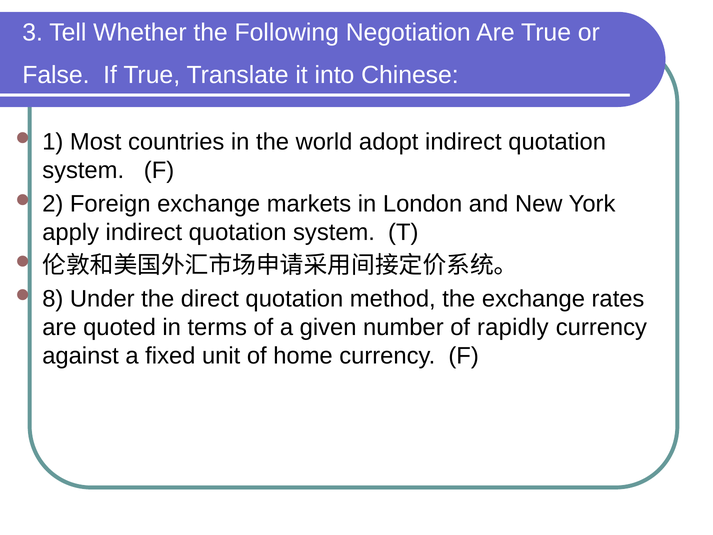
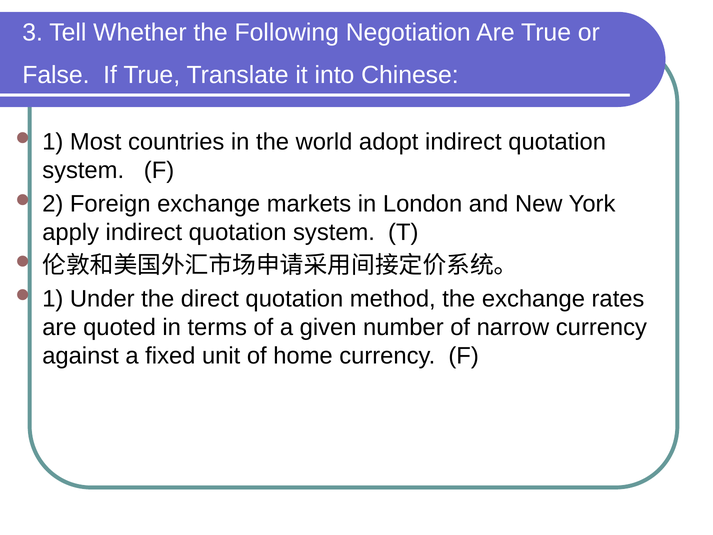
8: 8 -> 1 (53, 299)
rapidly: rapidly -> narrow (513, 327)
